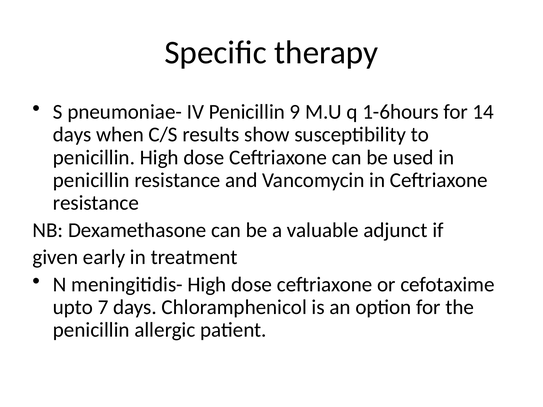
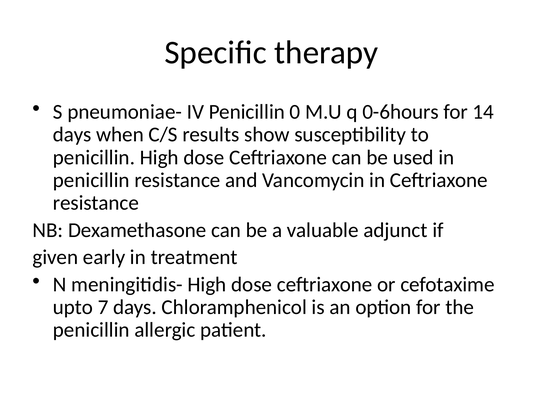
9: 9 -> 0 (295, 112)
1-6hours: 1-6hours -> 0-6hours (401, 112)
